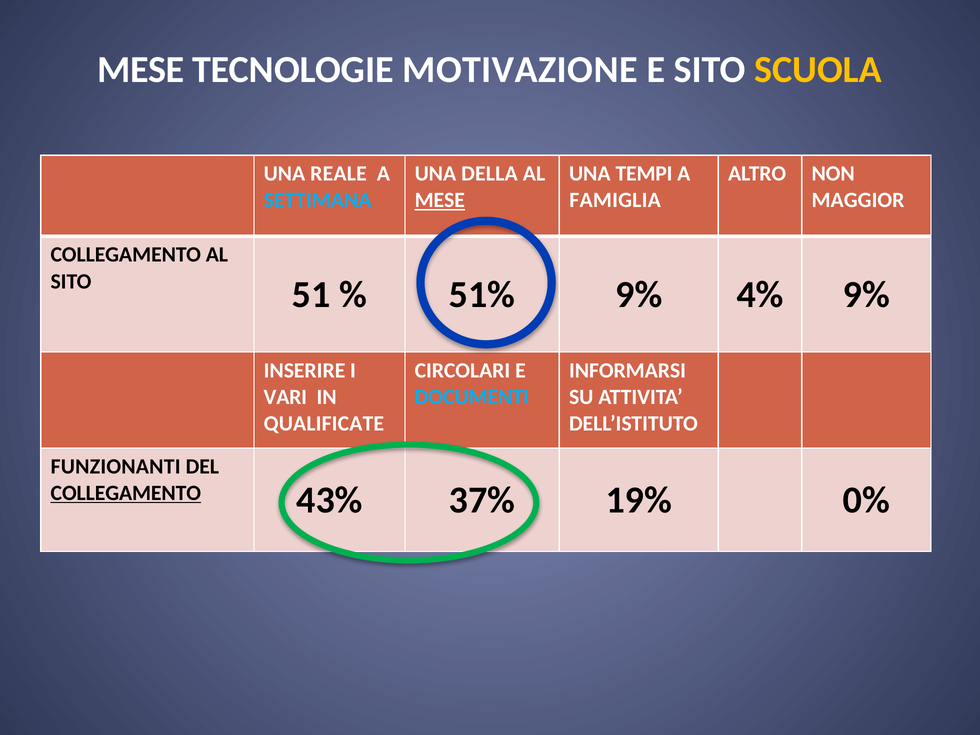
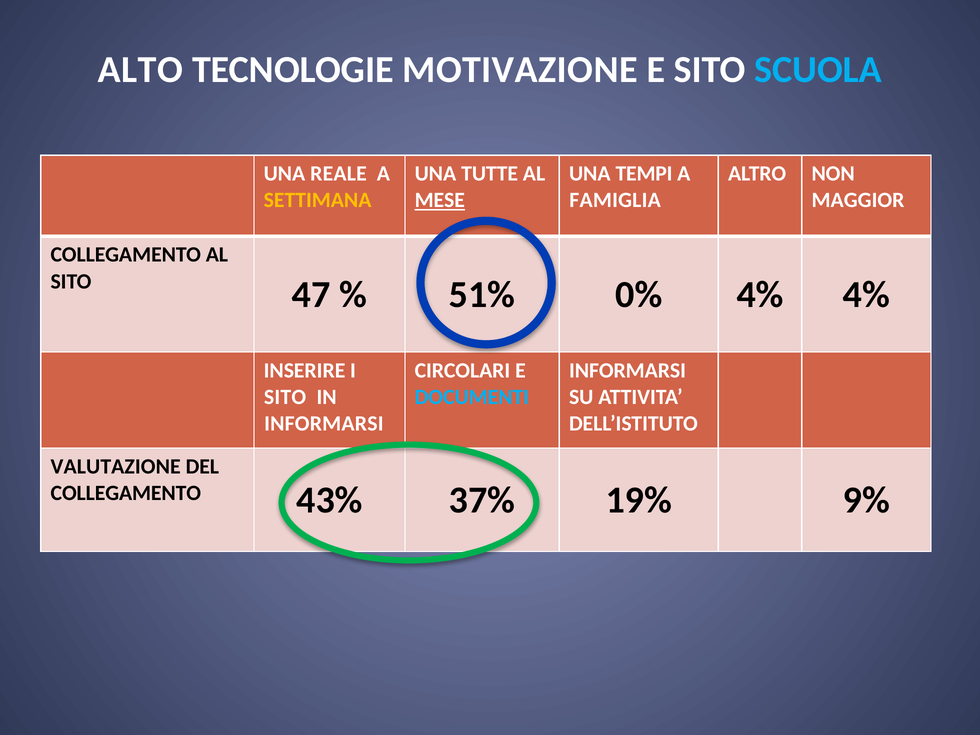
MESE: MESE -> ALTO (140, 70)
SCUOLA colour: yellow -> light blue (818, 70)
DELLA: DELLA -> TUTTE (490, 174)
SETTIMANA colour: light blue -> yellow (318, 200)
51: 51 -> 47 (311, 295)
9%: 9% -> 0% (639, 295)
4% 9%: 9% -> 4% (866, 295)
VARI: VARI -> SITO (285, 397)
QUALIFICATE: QUALIFICATE -> INFORMARSI (324, 424)
FUNZIONANTI: FUNZIONANTI -> VALUTAZIONE (116, 467)
COLLEGAMENTO underline: present -> none (126, 493)
0%: 0% -> 9% (866, 500)
